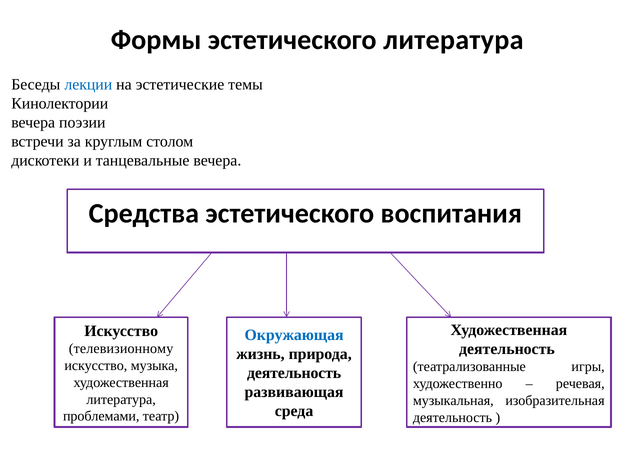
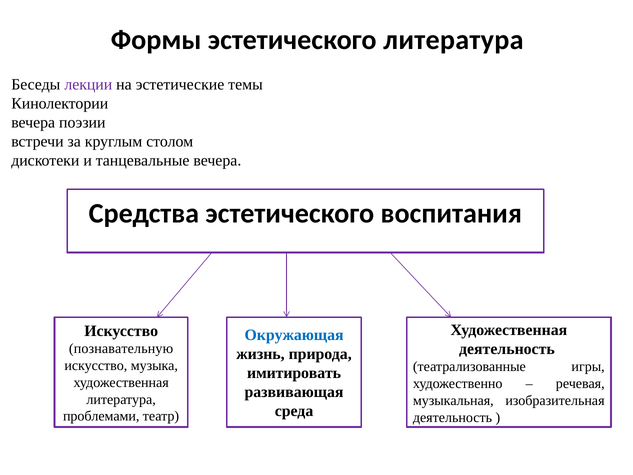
лекции colour: blue -> purple (88, 85)
телевизионному: телевизионному -> познавательную (121, 349)
деятельность: деятельность -> имитировать (294, 373)
